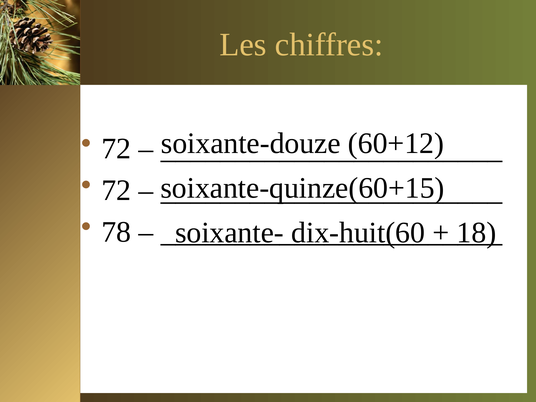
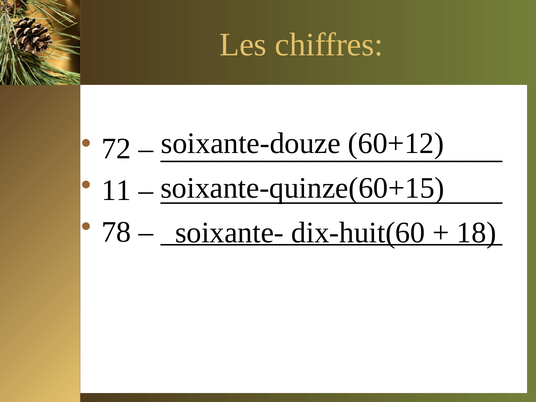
72: 72 -> 11 (116, 190)
